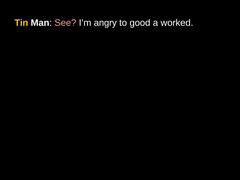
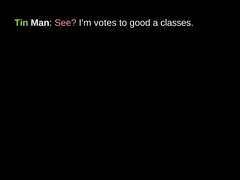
Tin colour: yellow -> light green (21, 23)
angry: angry -> votes (105, 23)
worked: worked -> classes (177, 23)
